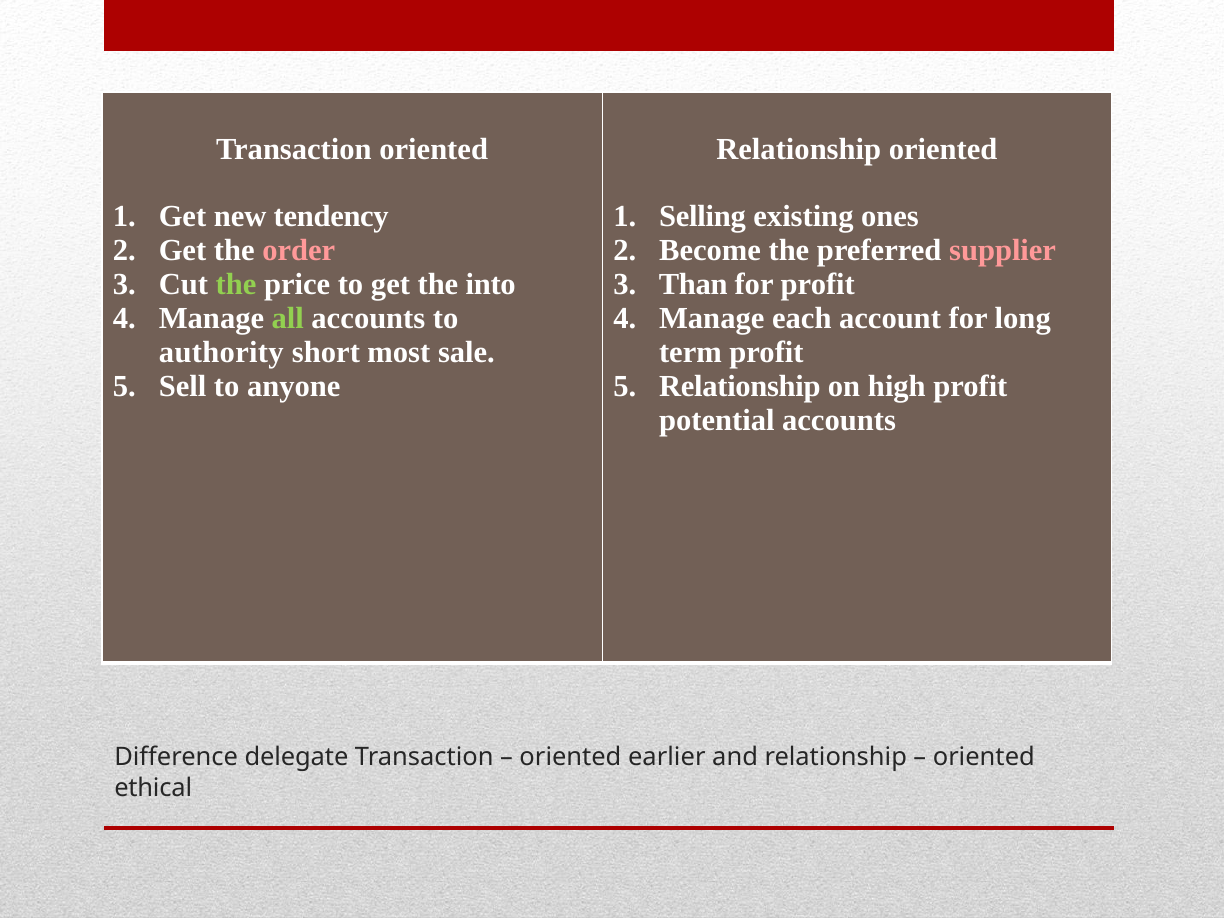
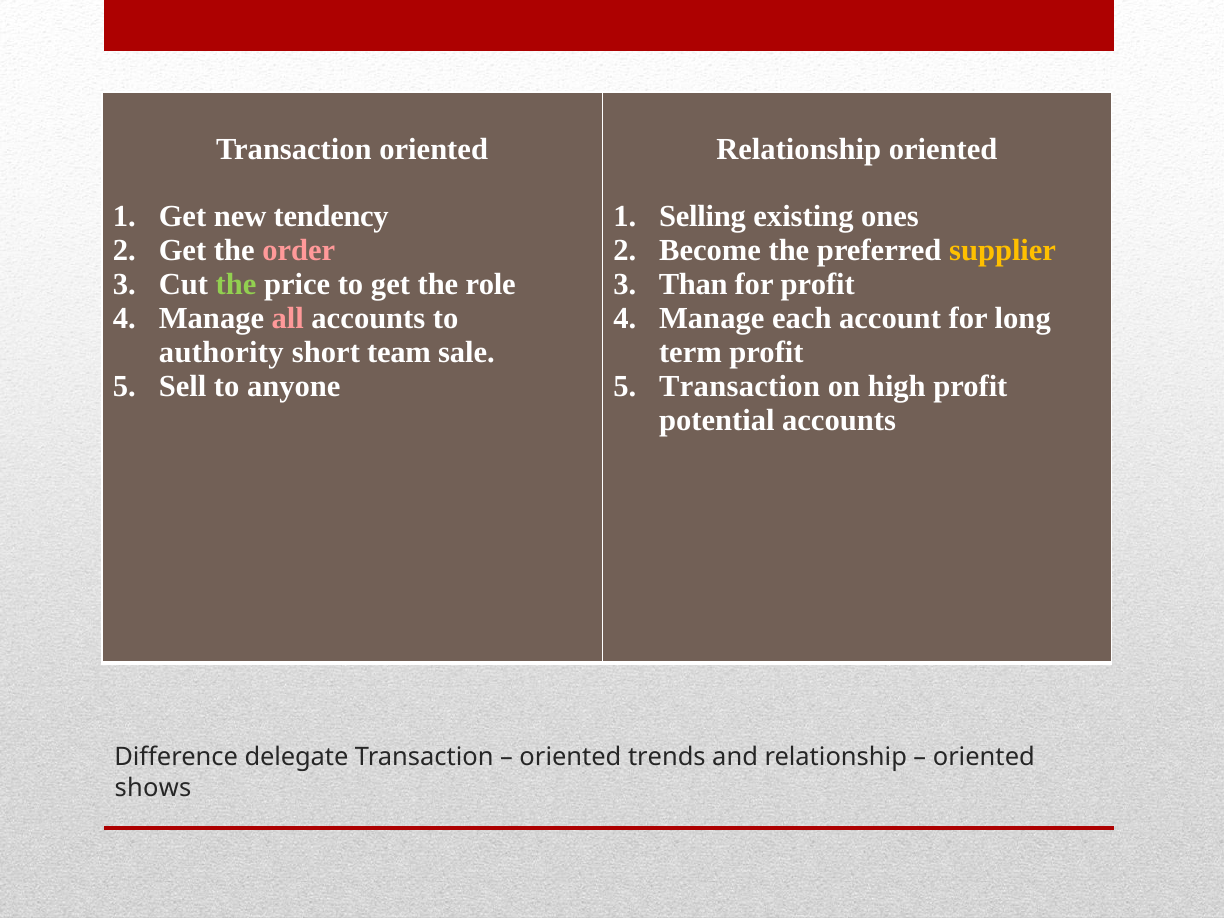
supplier colour: pink -> yellow (1003, 251)
into: into -> role (491, 285)
all colour: light green -> pink (288, 318)
most: most -> team (399, 352)
Relationship: Relationship -> Transaction (740, 386)
earlier: earlier -> trends (667, 758)
ethical: ethical -> shows (153, 788)
